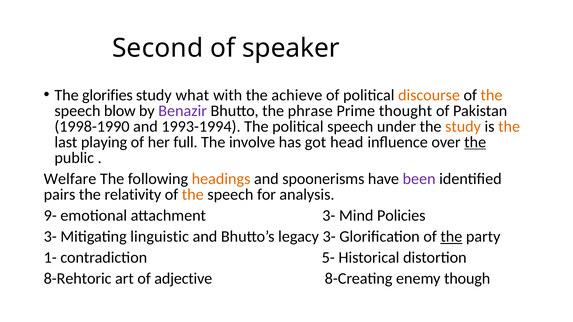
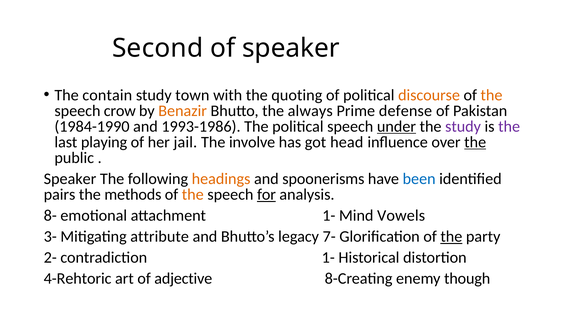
glorifies: glorifies -> contain (107, 95)
what: what -> town (192, 95)
achieve: achieve -> quoting (297, 95)
blow: blow -> crow (120, 111)
Benazir colour: purple -> orange (183, 111)
phrase: phrase -> always (310, 111)
thought: thought -> defense (405, 111)
1998-1990: 1998-1990 -> 1984-1990 (92, 127)
1993-1994: 1993-1994 -> 1993-1986 (201, 127)
under underline: none -> present (396, 127)
study colour: orange -> purple (463, 127)
the colour: orange -> purple (509, 127)
full: full -> jail (185, 142)
Welfare: Welfare -> Speaker (70, 179)
been colour: purple -> blue (419, 179)
relativity: relativity -> methods (133, 195)
for underline: none -> present (266, 195)
9-: 9- -> 8- (50, 216)
attachment 3-: 3- -> 1- (329, 216)
Policies: Policies -> Vowels (401, 216)
linguistic: linguistic -> attribute (160, 237)
legacy 3-: 3- -> 7- (329, 237)
1-: 1- -> 2- (50, 258)
contradiction 5-: 5- -> 1- (328, 258)
8-Rehtoric: 8-Rehtoric -> 4-Rehtoric (78, 279)
